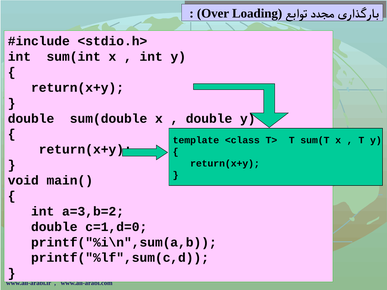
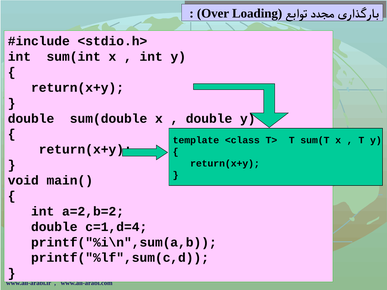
a=3,b=2: a=3,b=2 -> a=2,b=2 (93, 212)
c=1,d=0: c=1,d=0 -> c=1,d=4 (116, 227)
